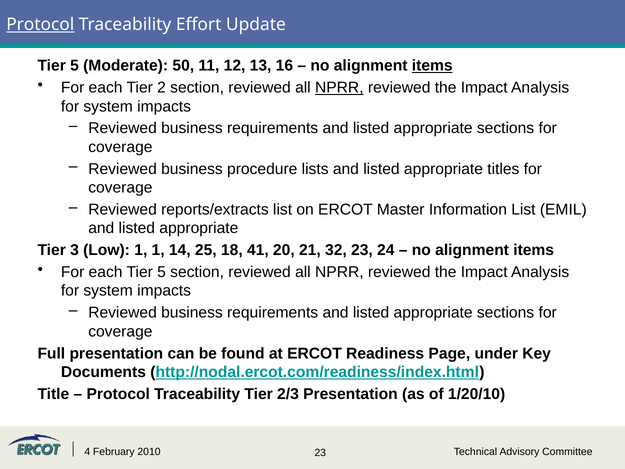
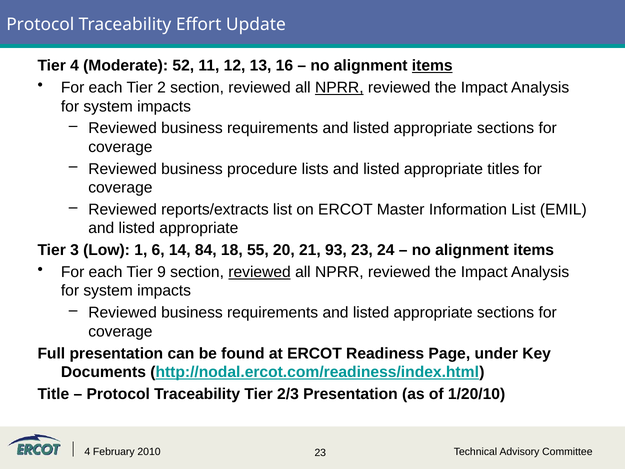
Protocol underline: present -> none (40, 25)
5: 5 -> 4 (75, 66)
50: 50 -> 52 (183, 66)
1 1: 1 -> 6 (158, 250)
25: 25 -> 84 (206, 250)
41: 41 -> 55 (258, 250)
32: 32 -> 93 (336, 250)
each Tier 5: 5 -> 9 (162, 272)
reviewed underline: none -> present (260, 272)
